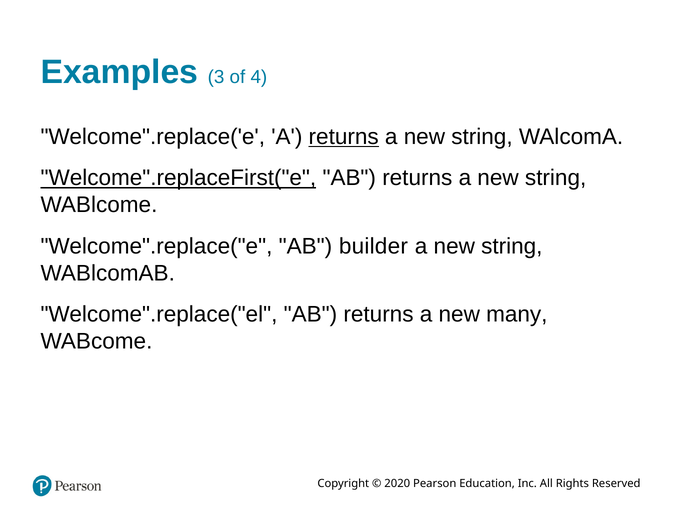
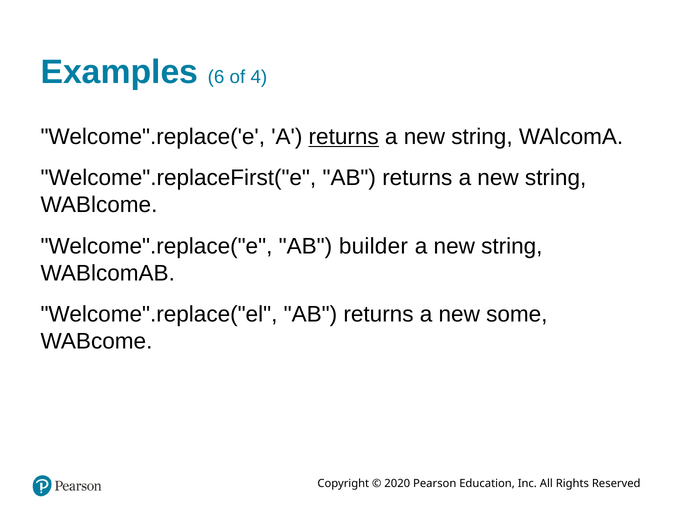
3: 3 -> 6 (216, 77)
Welcome".replaceFirst("e underline: present -> none (178, 178)
many: many -> some (517, 314)
